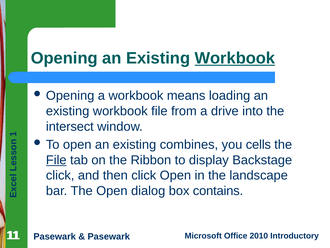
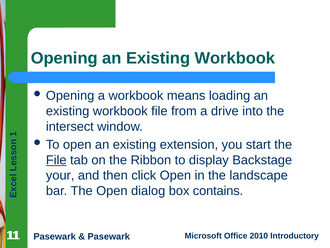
Workbook underline: present -> none (235, 58)
combines: combines -> extension (189, 144)
cells: cells -> start (258, 144)
click: click -> your (60, 175)
